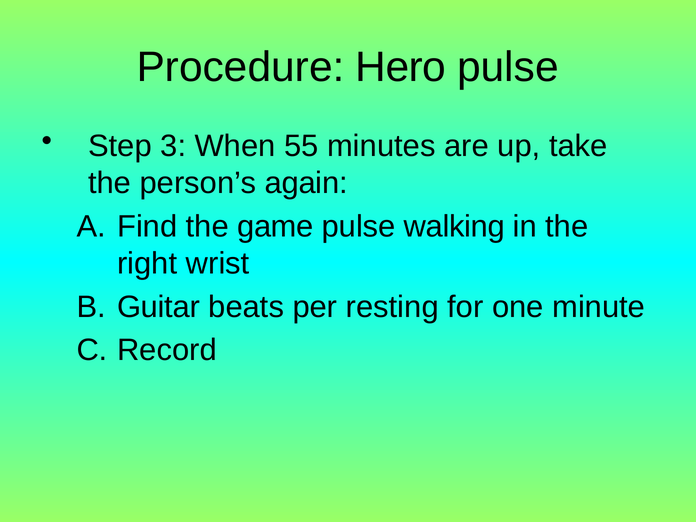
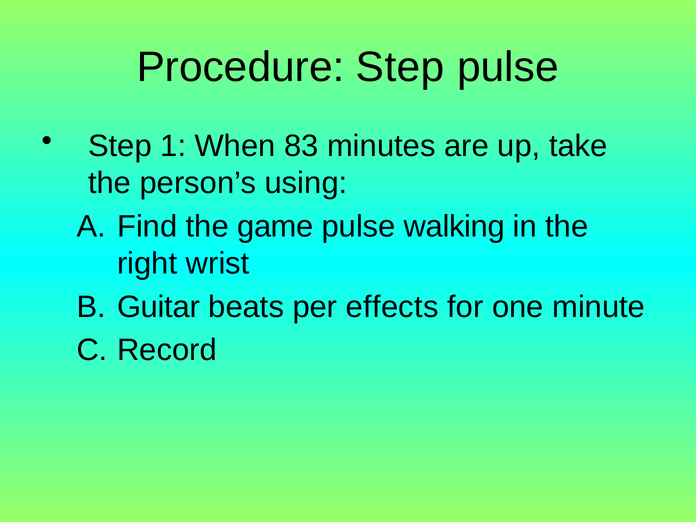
Procedure Hero: Hero -> Step (400, 67)
3: 3 -> 1 (173, 146)
55: 55 -> 83 (301, 146)
again: again -> using (306, 183)
resting: resting -> effects (392, 307)
